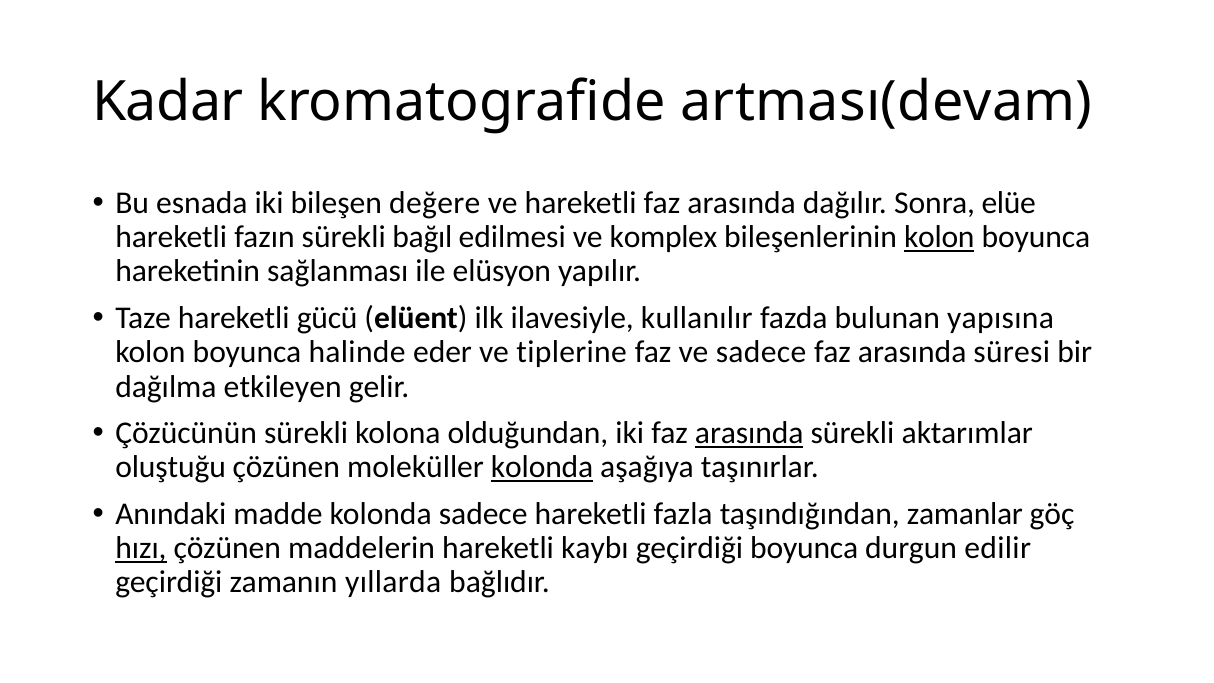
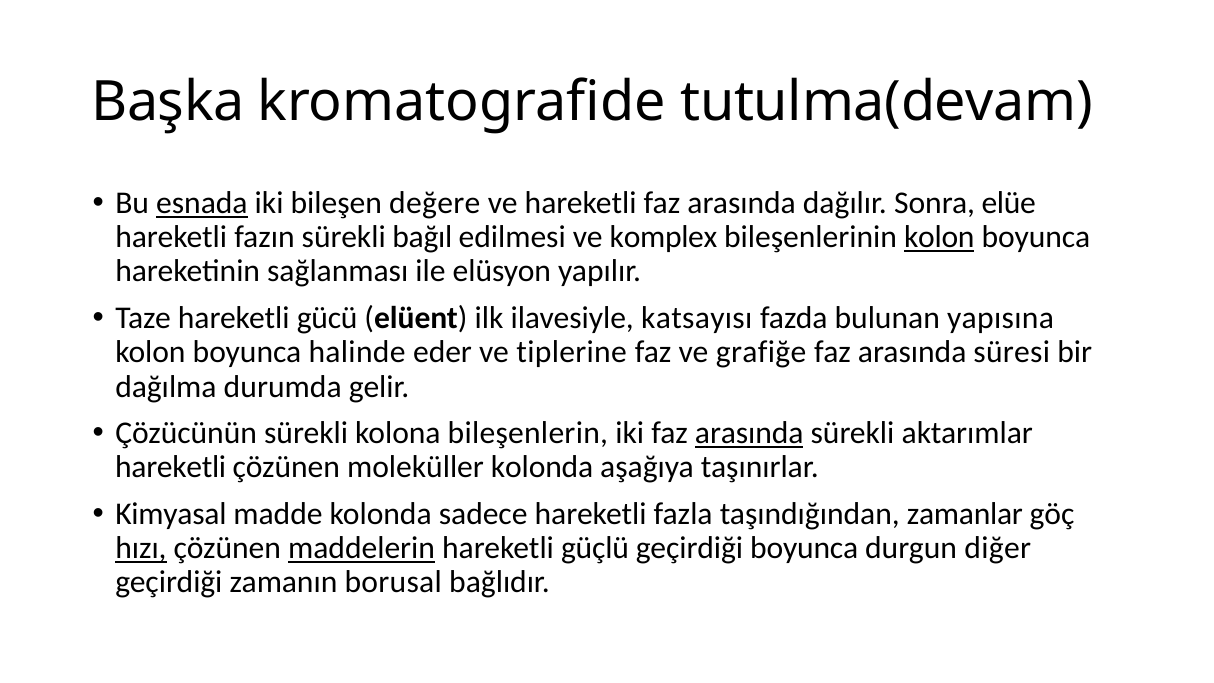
Kadar: Kadar -> Başka (168, 102)
artması(devam: artması(devam -> tutulma(devam (887, 102)
esnada underline: none -> present (202, 203)
kullanılır: kullanılır -> katsayısı (697, 318)
ve sadece: sadece -> grafiğe (761, 352)
etkileyen: etkileyen -> durumda (283, 386)
olduğundan: olduğundan -> bileşenlerin (528, 433)
oluştuğu: oluştuğu -> hareketli (171, 467)
kolonda underline: present -> none (542, 467)
Anındaki: Anındaki -> Kimyasal (171, 514)
maddelerin underline: none -> present (362, 548)
kaybı: kaybı -> güçlü (595, 548)
edilir: edilir -> diğer (998, 548)
yıllarda: yıllarda -> borusal (393, 582)
